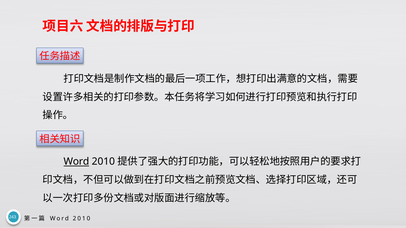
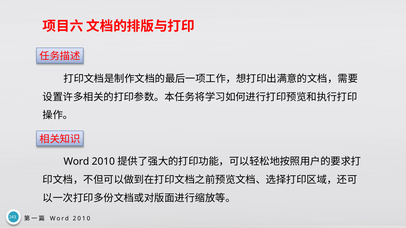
Word underline: present -> none (76, 162)
